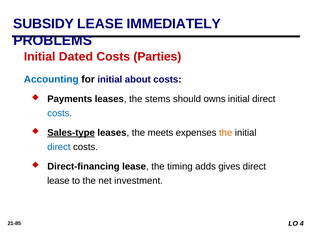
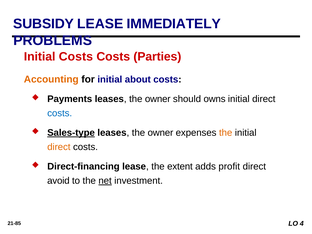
Initial Dated: Dated -> Costs (76, 57)
Accounting colour: blue -> orange (51, 79)
stems: stems -> owner (158, 99)
meets: meets -> owner (160, 133)
direct colour: blue -> orange (59, 147)
timing: timing -> extent (180, 167)
gives: gives -> proﬁt (229, 167)
lease: lease -> avoid (58, 181)
net underline: none -> present (105, 181)
